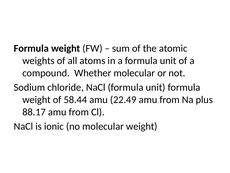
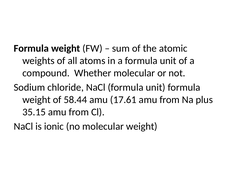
22.49: 22.49 -> 17.61 (123, 99)
88.17: 88.17 -> 35.15 (34, 112)
